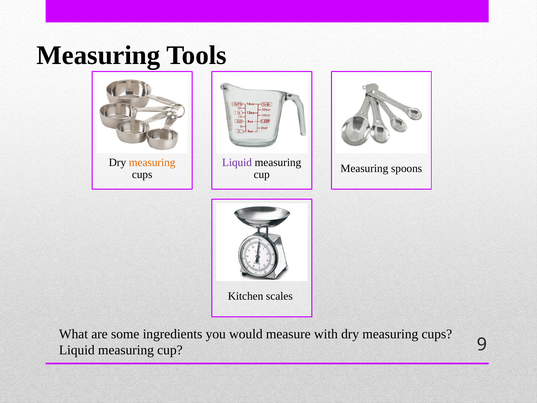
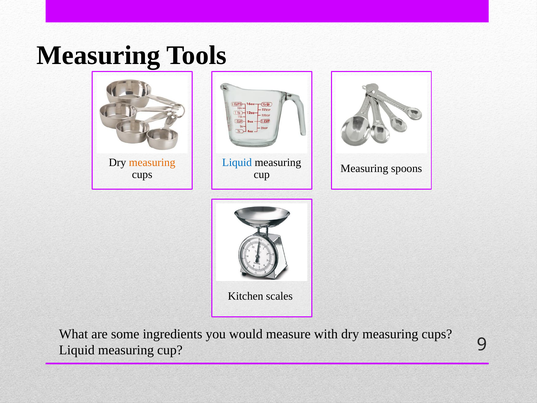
Liquid colour: purple -> blue (237, 162)
